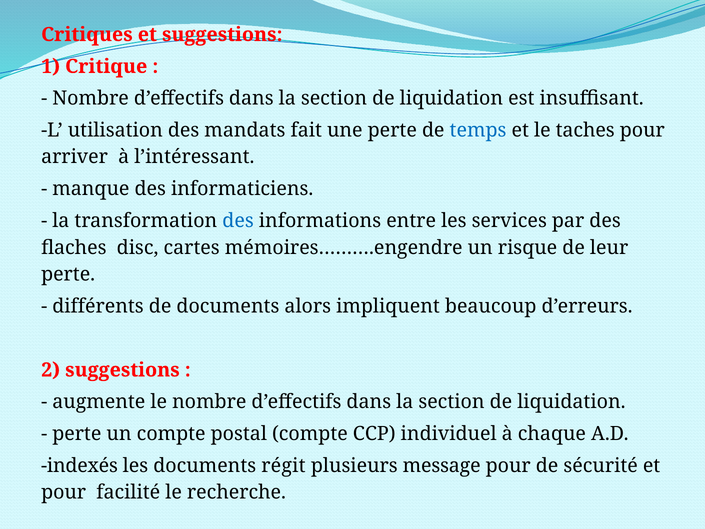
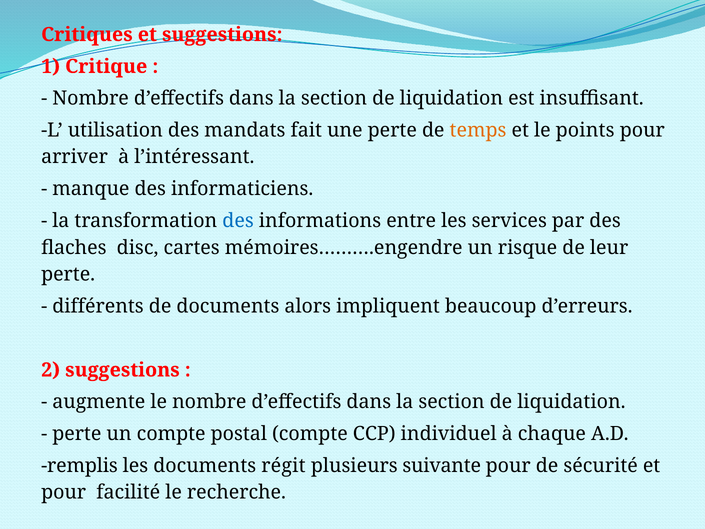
temps colour: blue -> orange (478, 130)
taches: taches -> points (585, 130)
indexés: indexés -> remplis (79, 465)
message: message -> suivante (442, 465)
